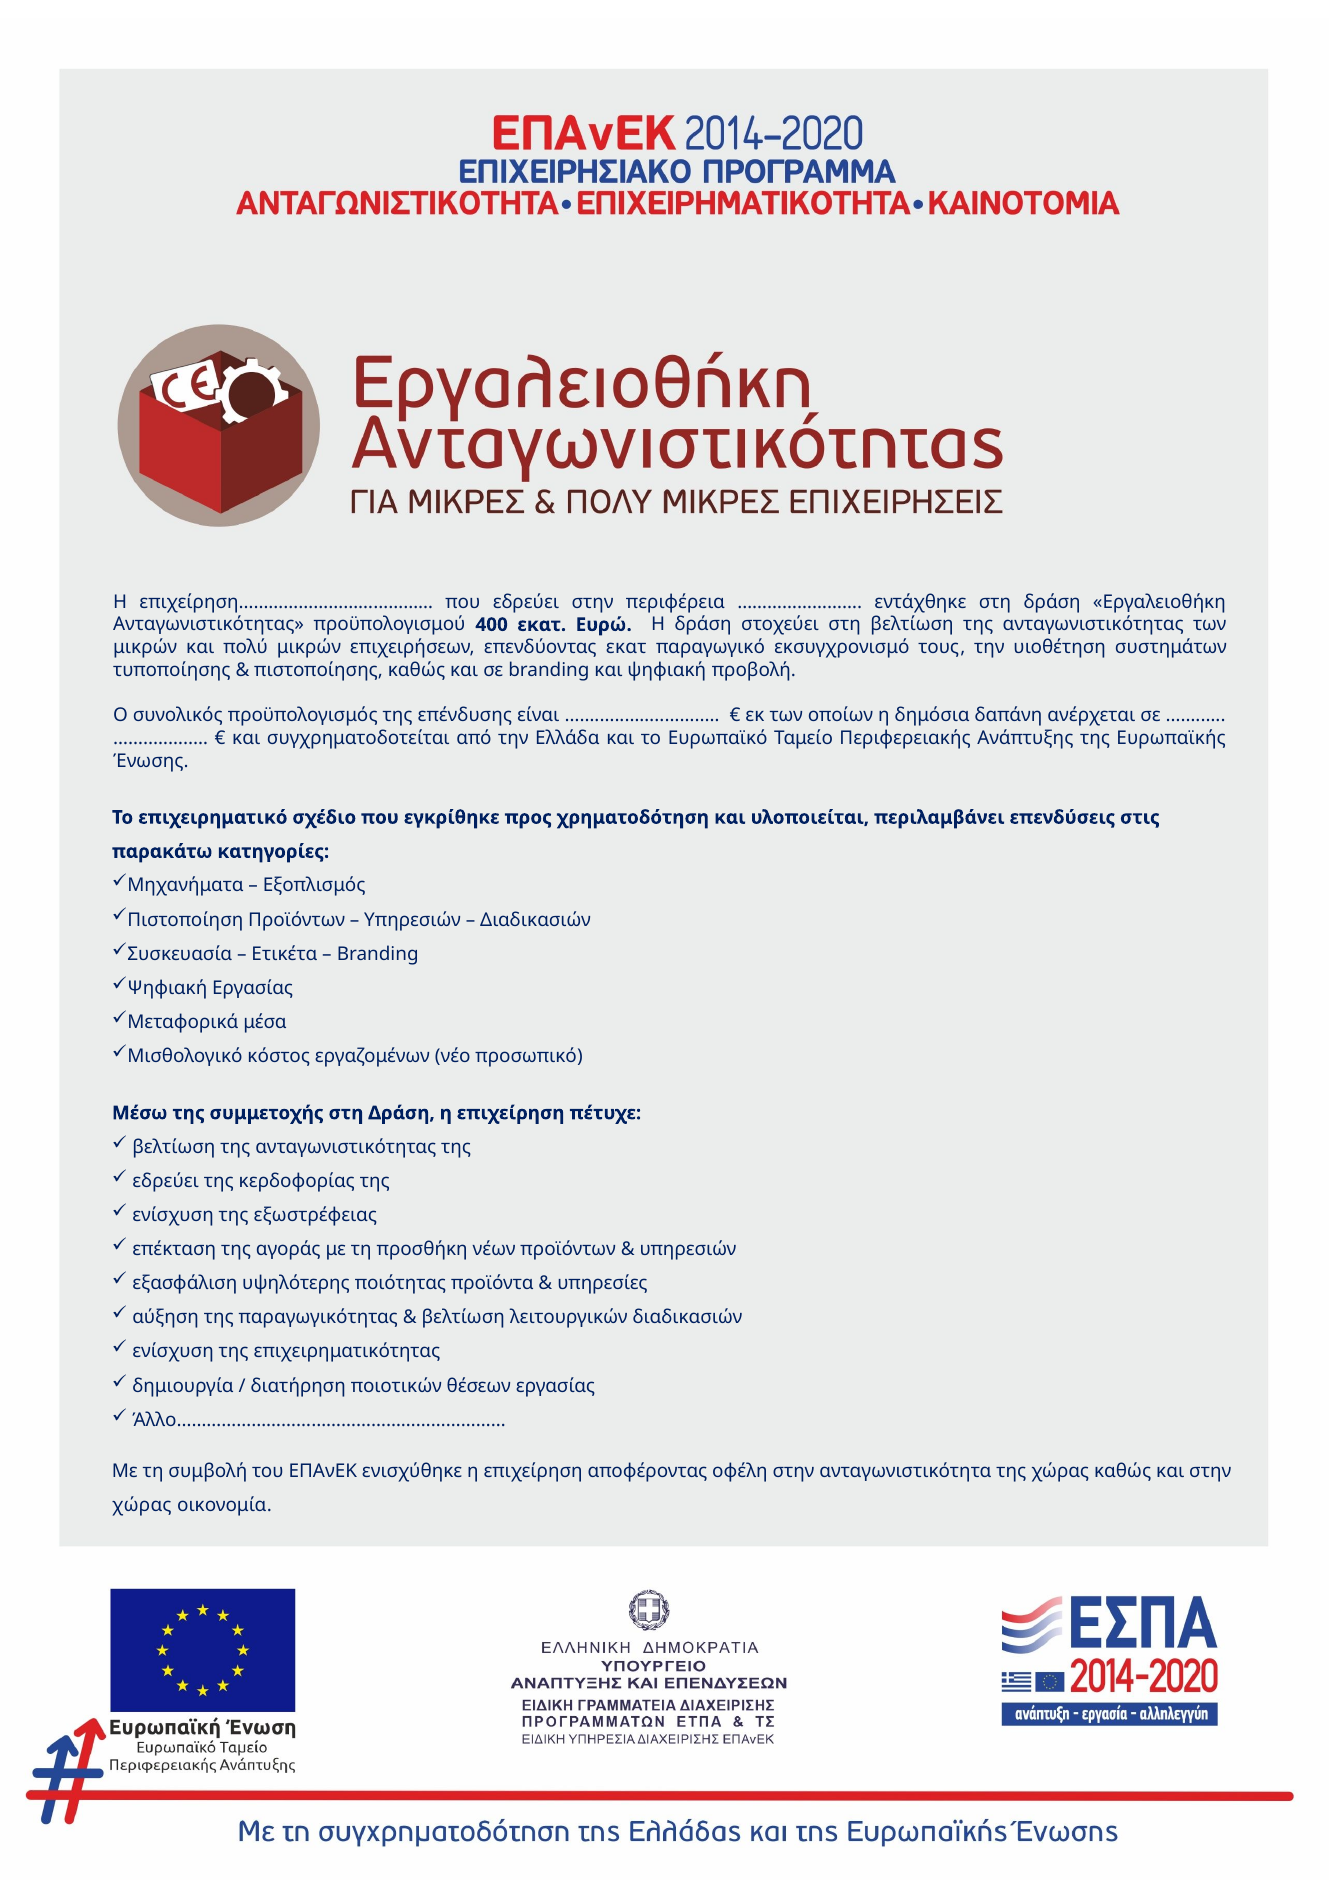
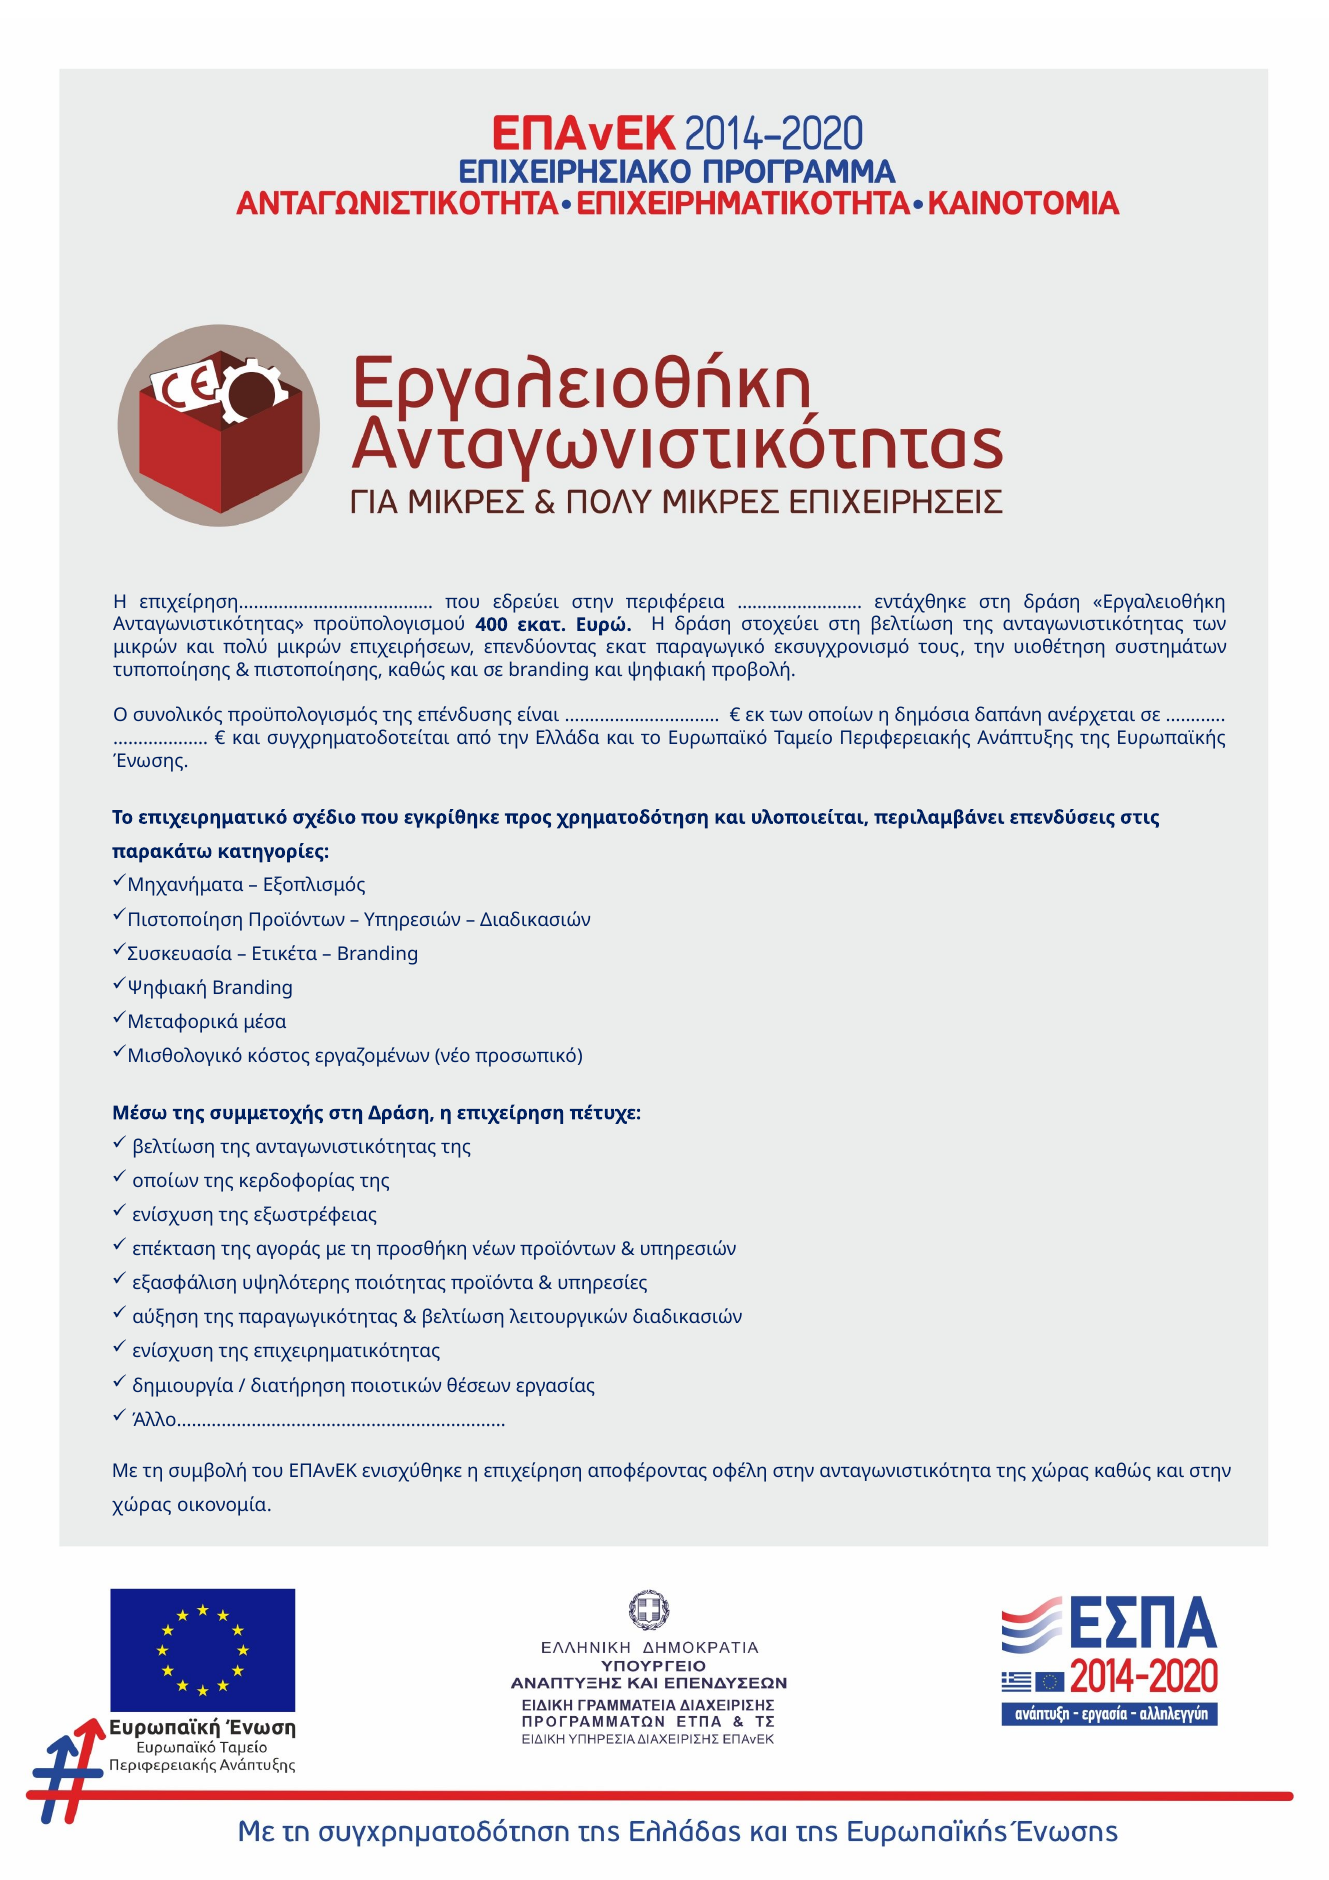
Ψηφιακή Εργασίας: Εργασίας -> Branding (253, 988)
εδρεύει: εδρεύει -> οποίων (166, 1181)
